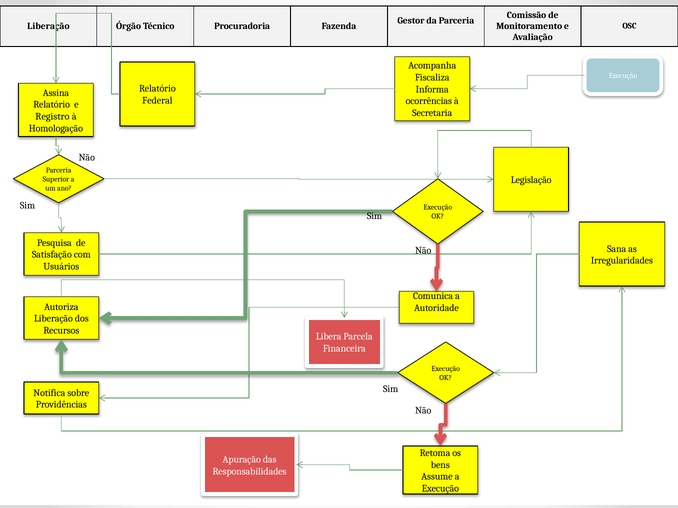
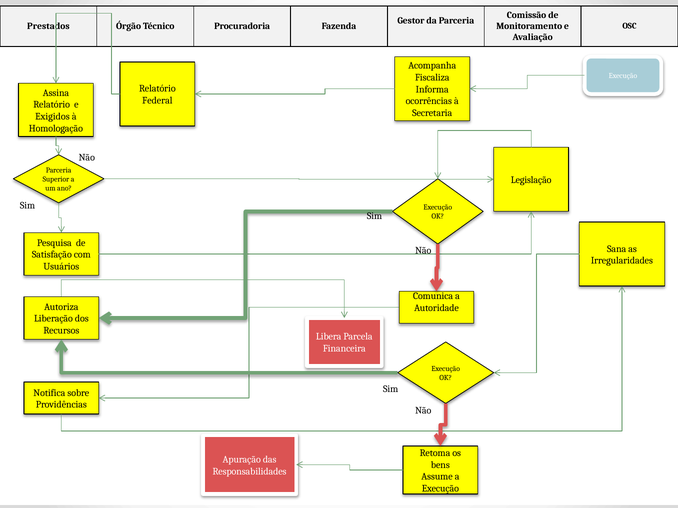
Liberação: Liberação -> Prestados (48, 26)
Registro: Registro -> Exigidos (52, 117)
